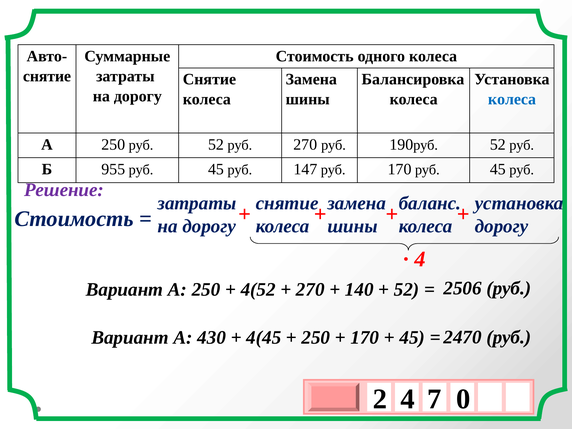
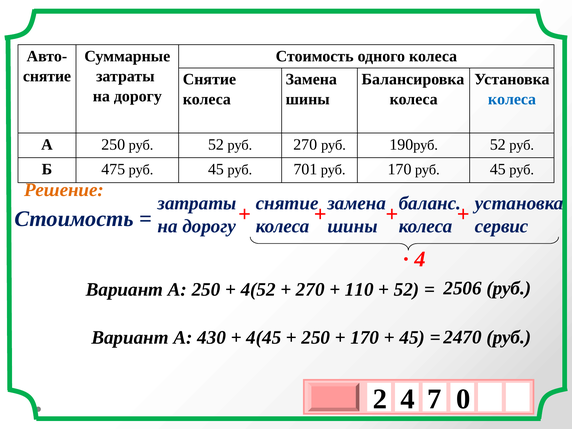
955: 955 -> 475 (113, 169)
147: 147 -> 701 (305, 169)
Решение colour: purple -> orange (64, 190)
дорогу: дорогу -> сервис (502, 226)
140: 140 -> 110 (359, 290)
